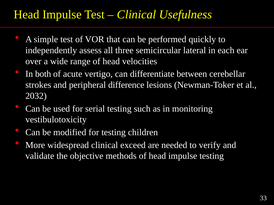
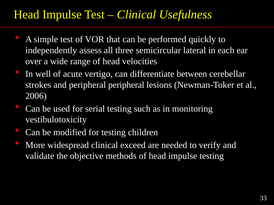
both: both -> well (43, 74)
peripheral difference: difference -> peripheral (126, 85)
2032: 2032 -> 2006 (36, 96)
